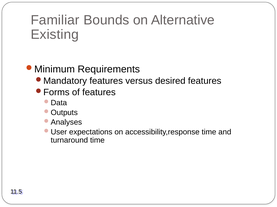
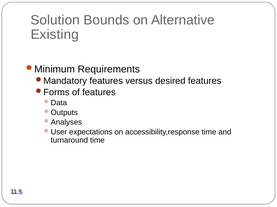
Familiar: Familiar -> Solution (55, 20)
